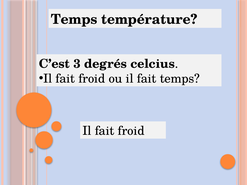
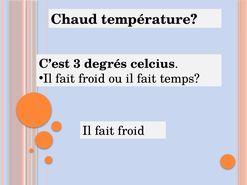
Temps: Temps -> Chaud (74, 19)
